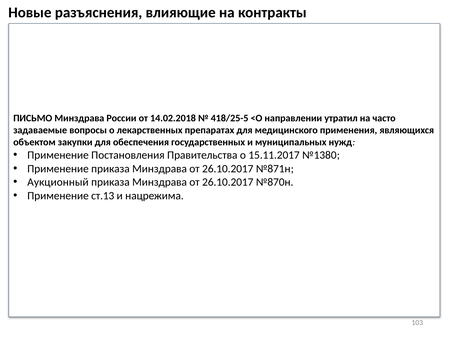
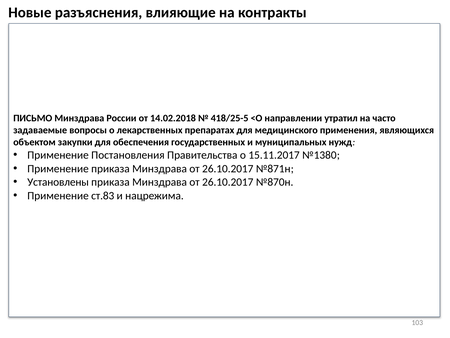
Аукционный: Аукционный -> Установлены (58, 182)
ст.13: ст.13 -> ст.83 (103, 195)
